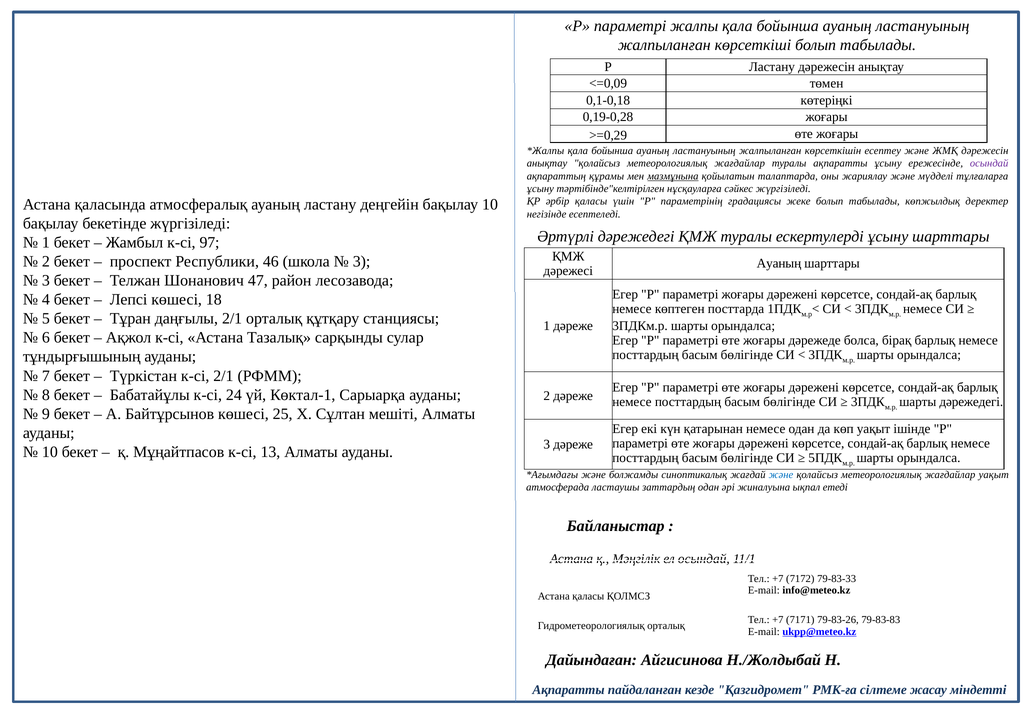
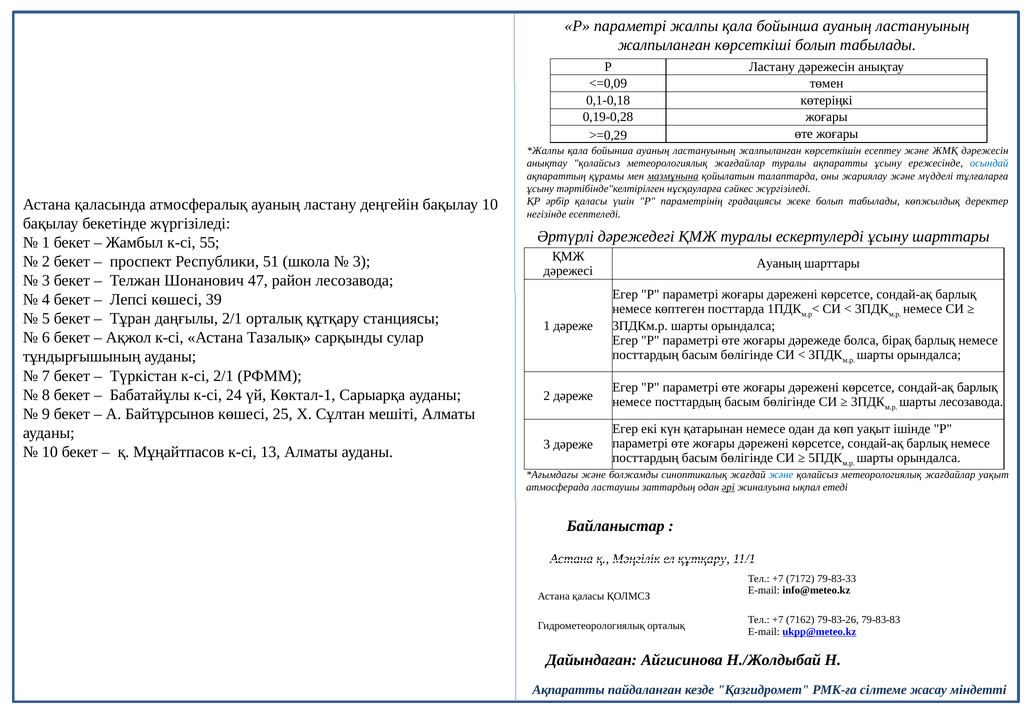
осындай colour: purple -> blue (989, 164)
97: 97 -> 55 (209, 243)
46: 46 -> 51 (271, 262)
18: 18 -> 39 (214, 300)
шарты дәрежедегі: дәрежедегі -> лесозавода (971, 402)
әрі underline: none -> present (728, 488)
ел осындай: осындай -> құтқару (704, 559)
7171: 7171 -> 7162 (800, 620)
